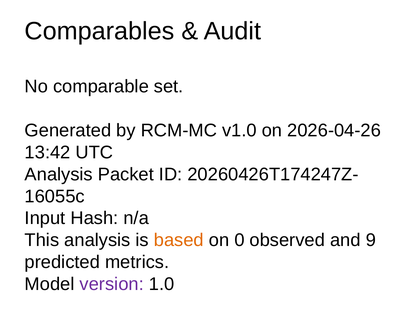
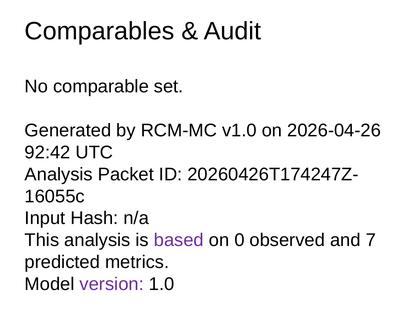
13:42: 13:42 -> 92:42 (48, 152)
based colour: orange -> purple (179, 240)
9: 9 -> 7 (371, 240)
